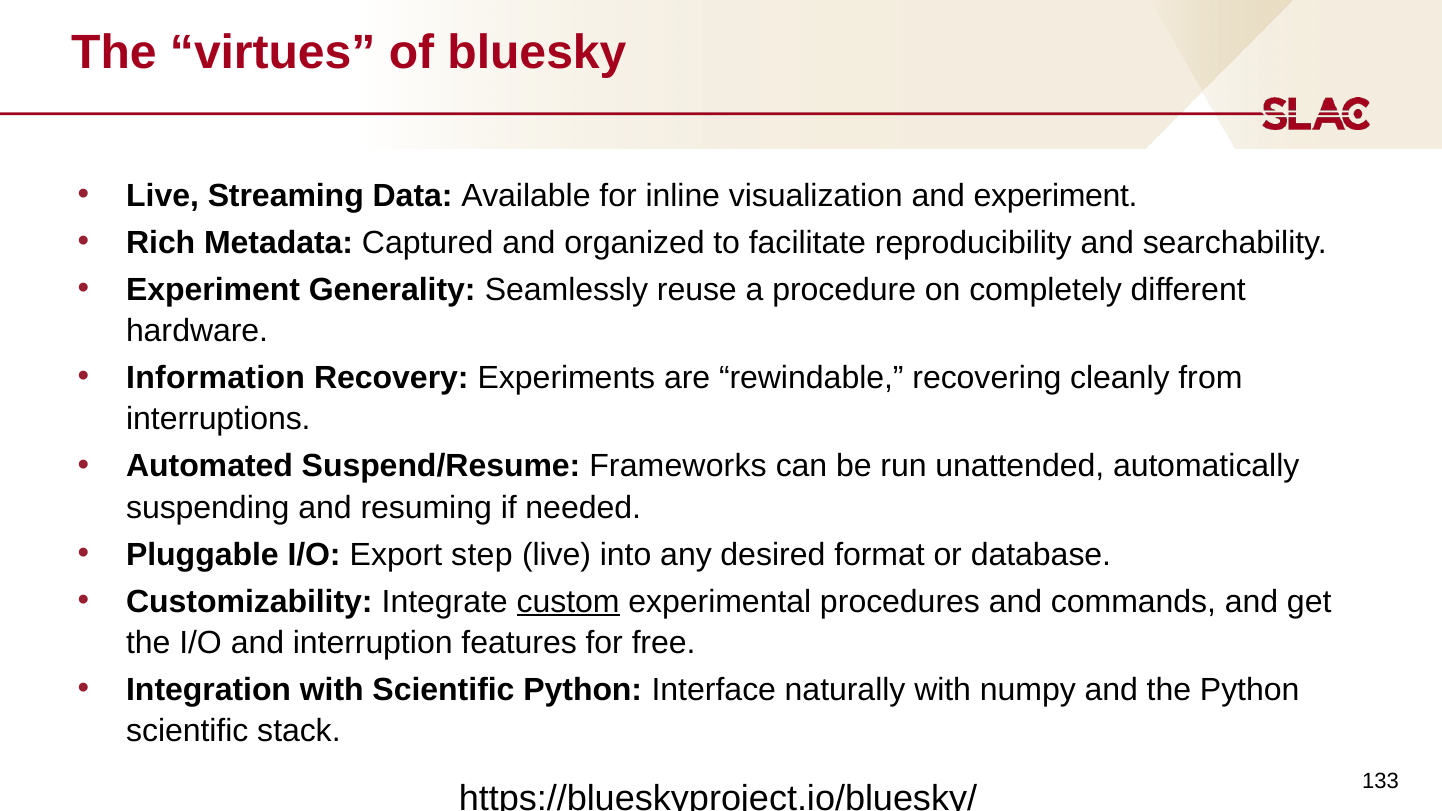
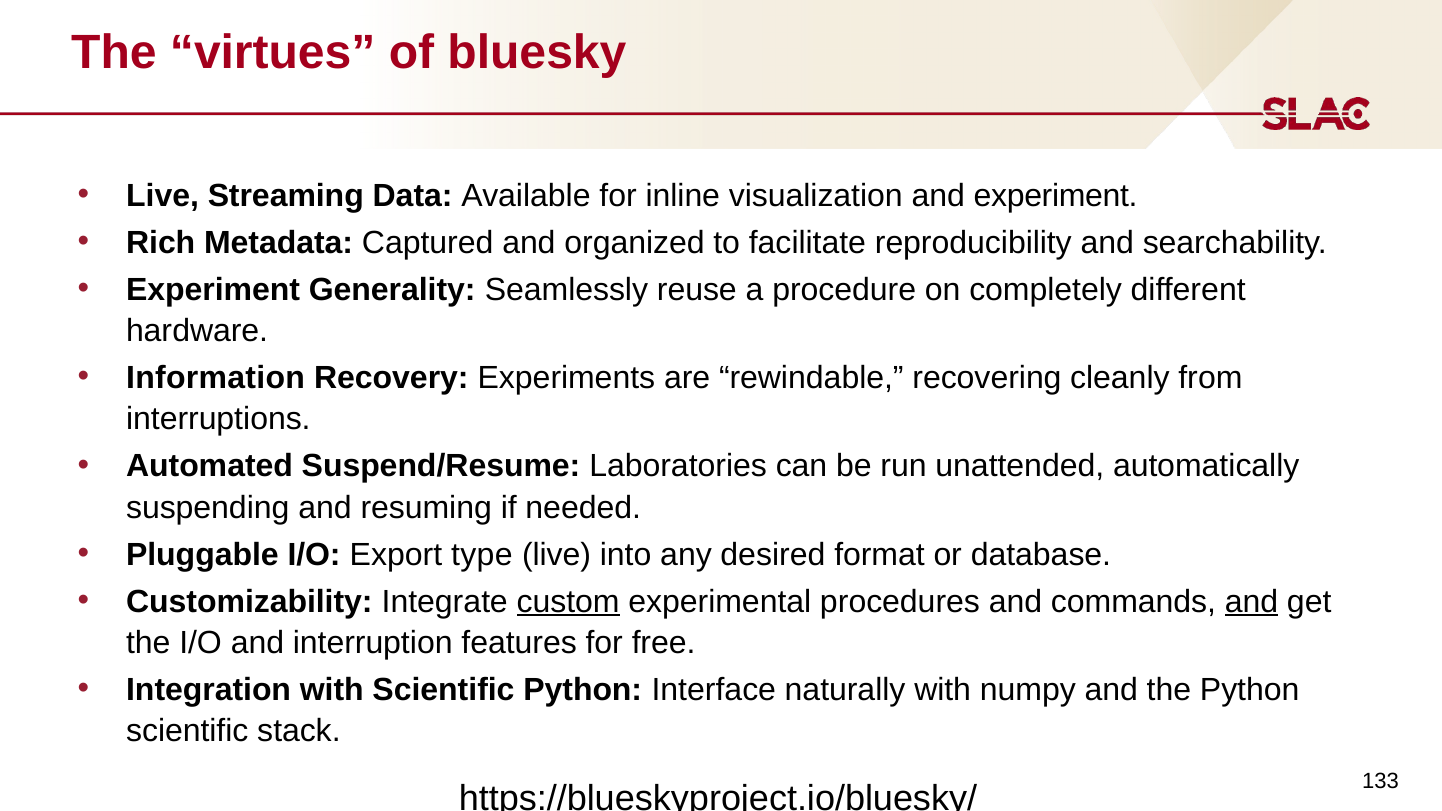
Frameworks: Frameworks -> Laboratories (678, 466)
step: step -> type (482, 555)
and underline: none -> present (1251, 602)
